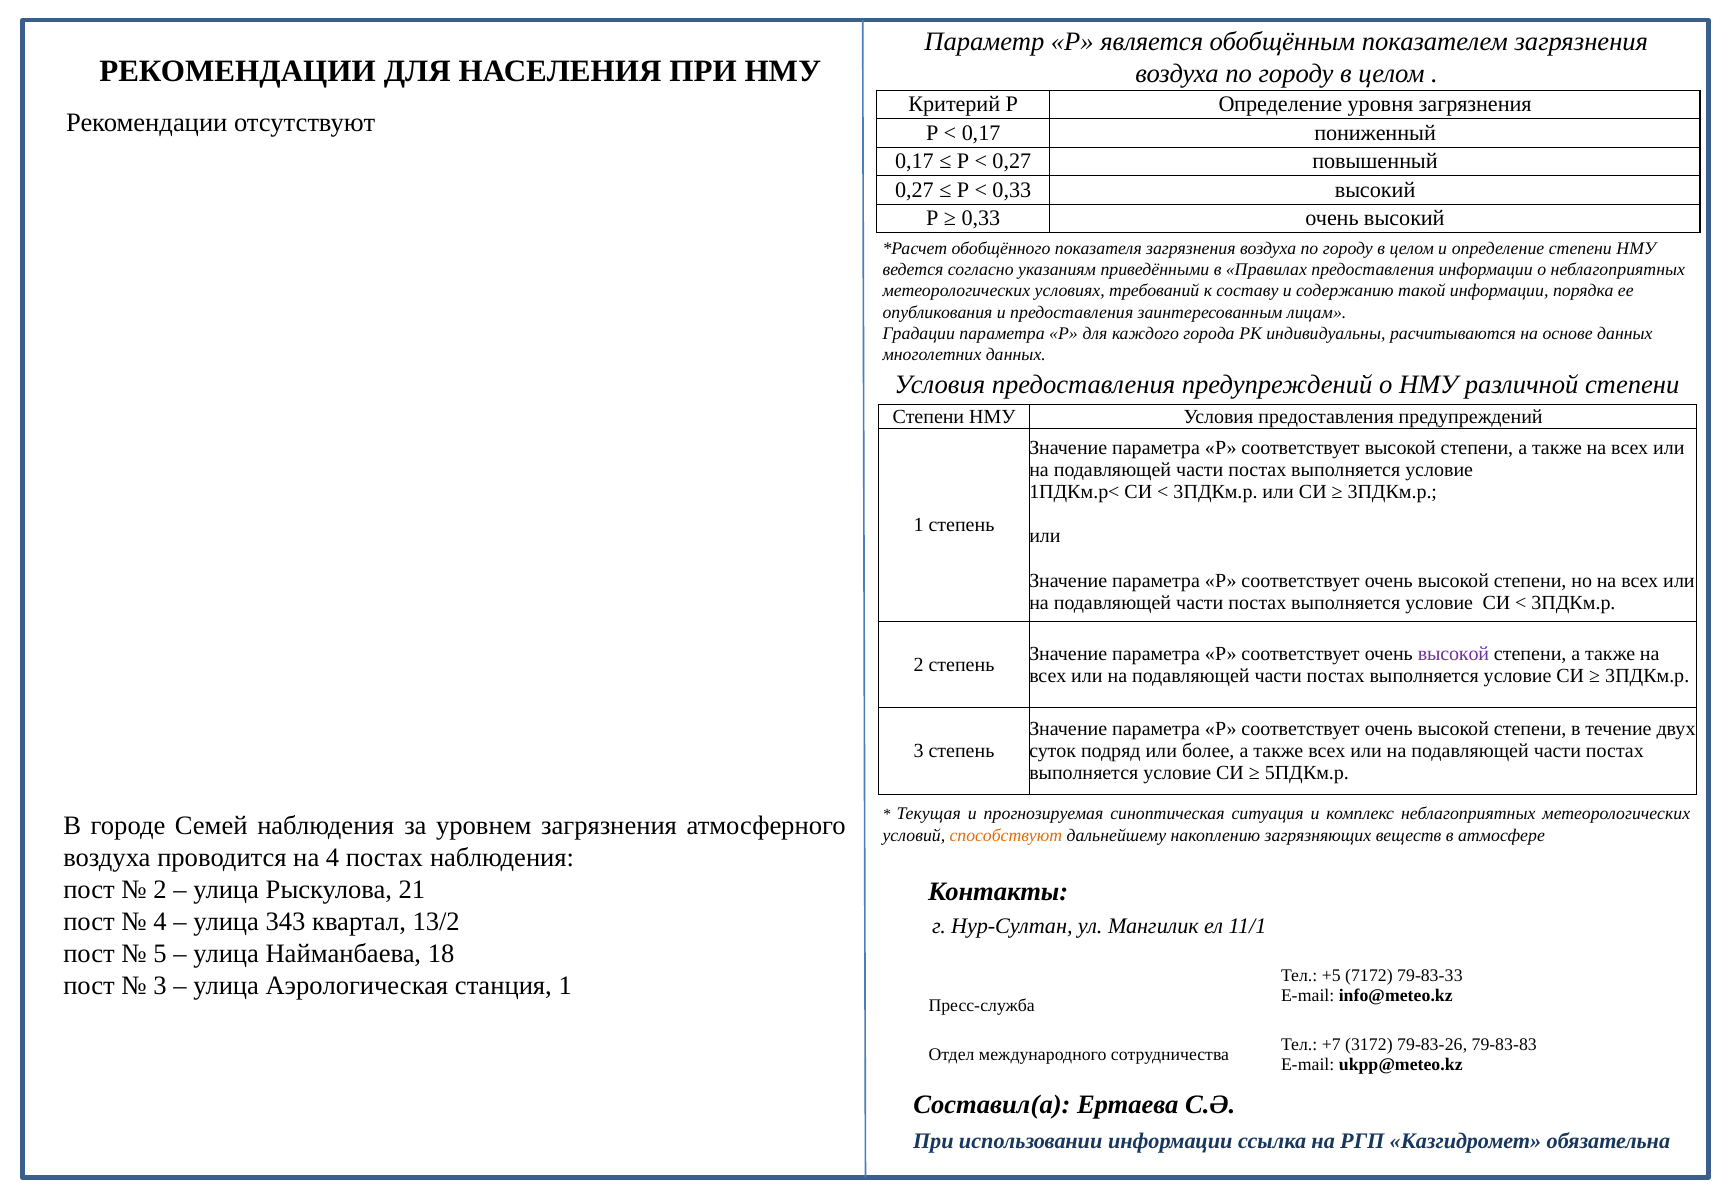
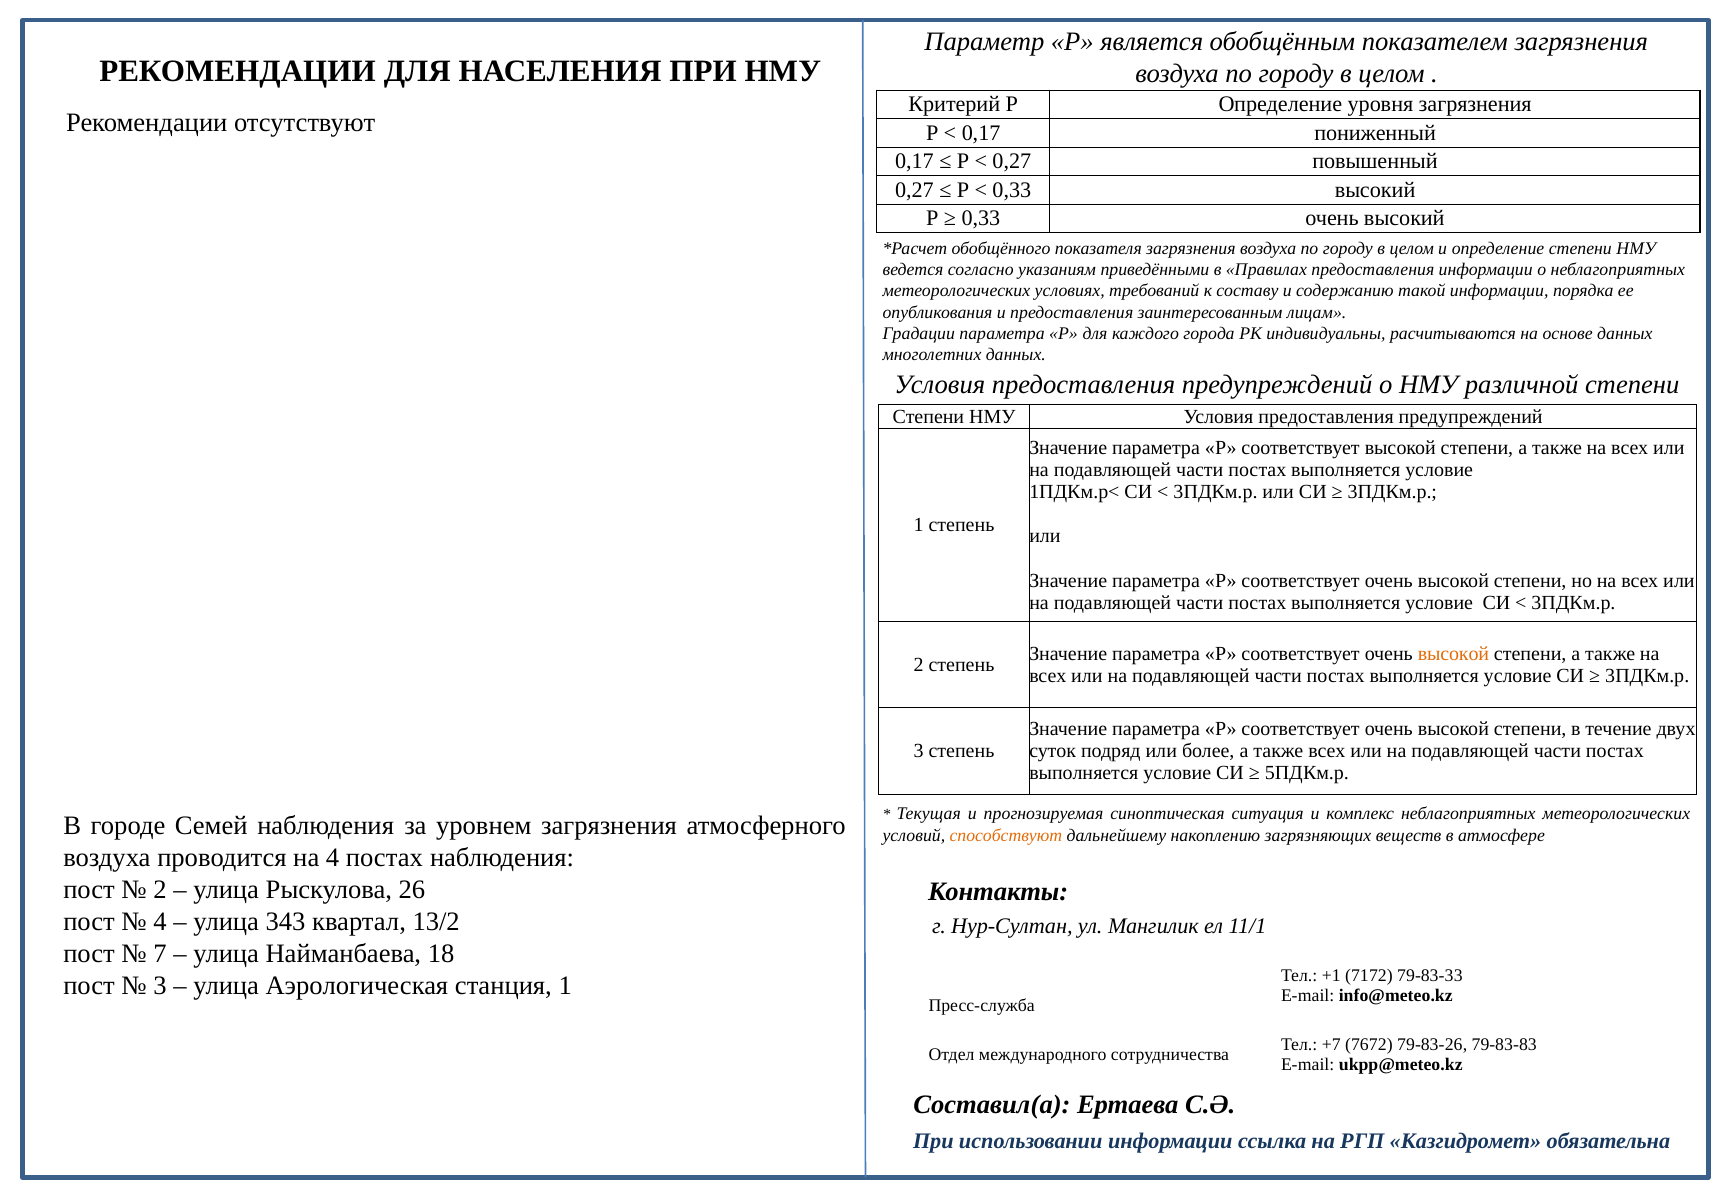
высокой colour: purple -> orange (1453, 654)
21: 21 -> 26 (412, 890)
5: 5 -> 7 (160, 954)
+5: +5 -> +1 (1331, 976)
3172: 3172 -> 7672 (1369, 1045)
